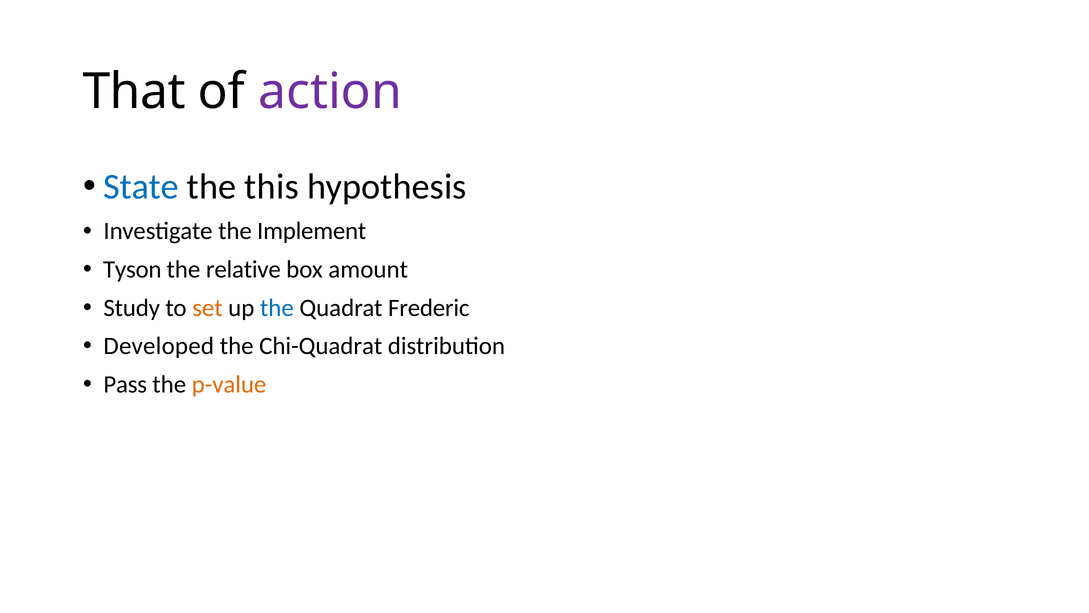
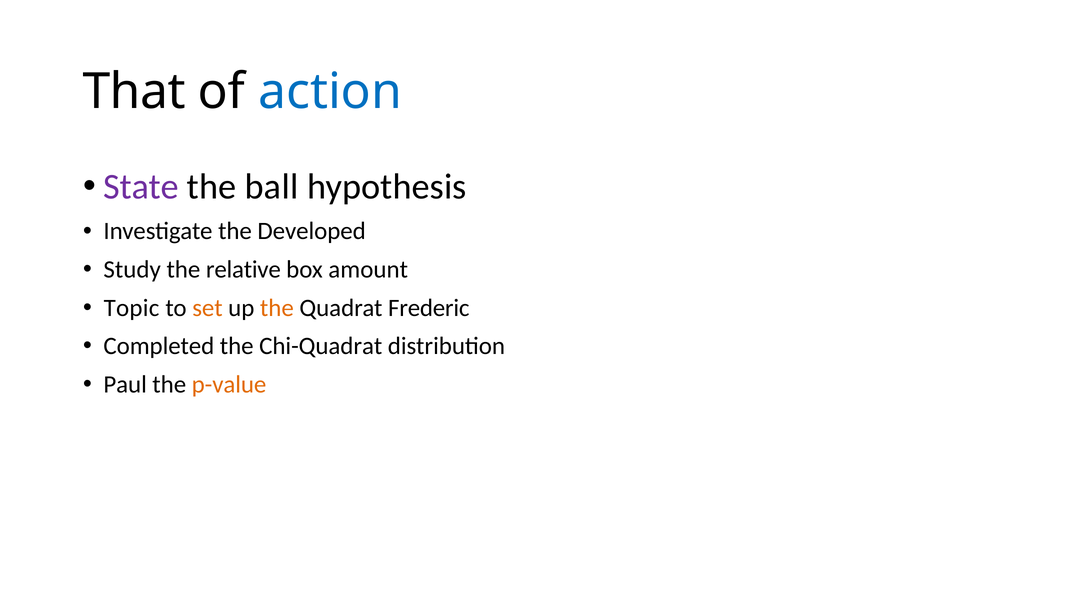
action colour: purple -> blue (330, 91)
State colour: blue -> purple (141, 187)
this: this -> ball (272, 187)
Implement: Implement -> Developed (312, 231)
Tyson: Tyson -> Study (132, 269)
Study: Study -> Topic (132, 308)
the colour: blue -> orange (277, 308)
Developed: Developed -> Completed (159, 346)
Pass: Pass -> Paul (125, 384)
